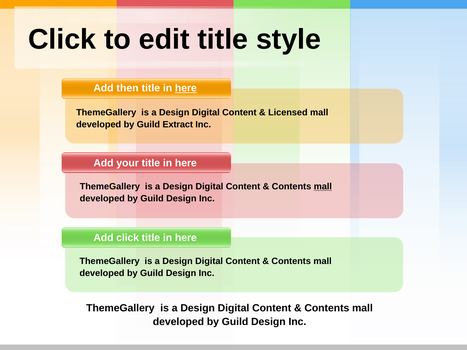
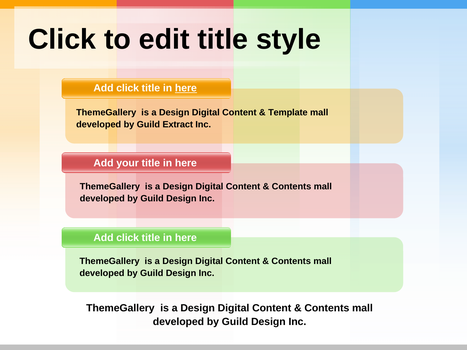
then: then -> click (128, 88)
Licensed: Licensed -> Template (288, 113)
mall underline: present -> none (323, 187)
